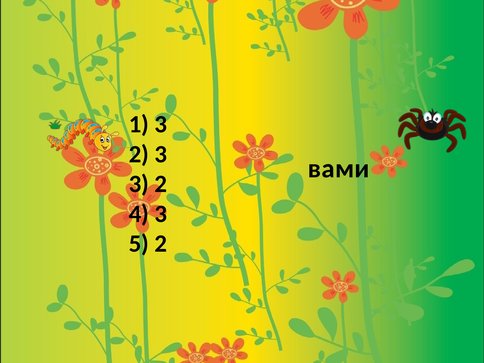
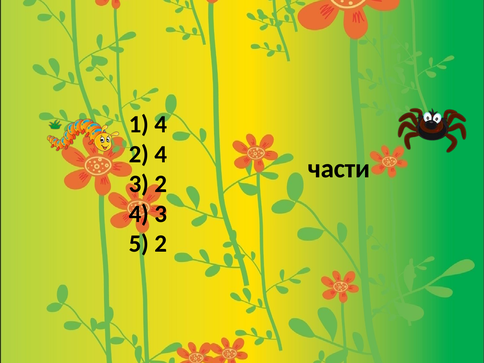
1 3: 3 -> 4 (161, 124)
3: 3 -> 4 (161, 154)
вами: вами -> части (339, 169)
